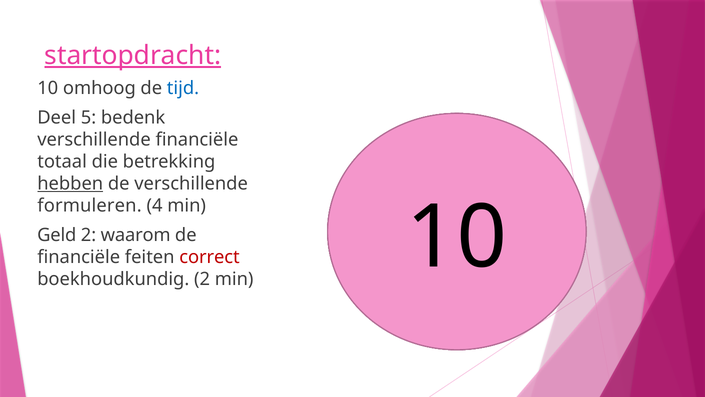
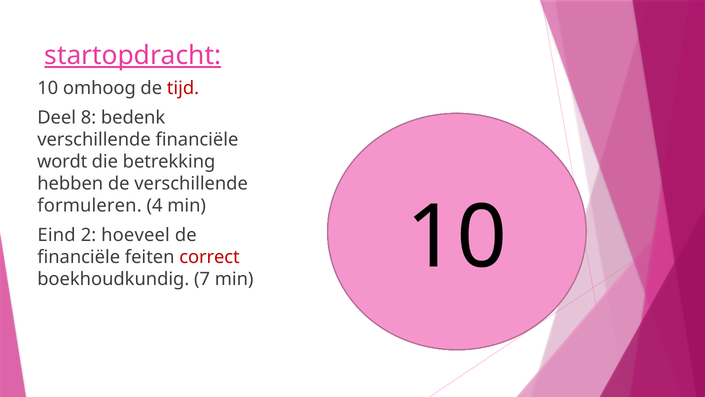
tijd colour: blue -> red (183, 88)
5: 5 -> 8 (89, 117)
totaal: totaal -> wordt (62, 161)
hebben underline: present -> none (70, 183)
Geld: Geld -> Eind (57, 235)
waarom: waarom -> hoeveel (135, 235)
boekhoudkundig 2: 2 -> 7 (202, 279)
